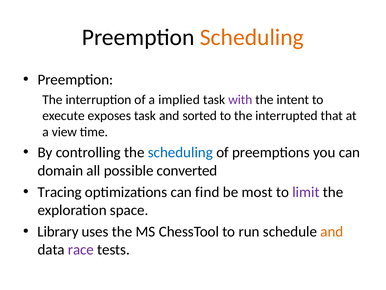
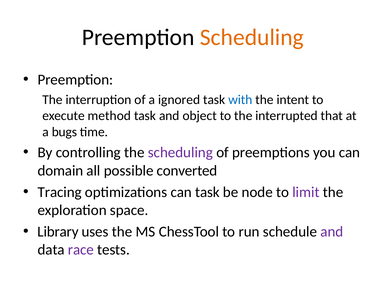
implied: implied -> ignored (179, 99)
with colour: purple -> blue (240, 99)
exposes: exposes -> method (109, 116)
sorted: sorted -> object (200, 116)
view: view -> bugs (64, 132)
scheduling colour: blue -> purple (180, 152)
can find: find -> task (207, 192)
most: most -> node (257, 192)
and colour: orange -> purple (332, 231)
